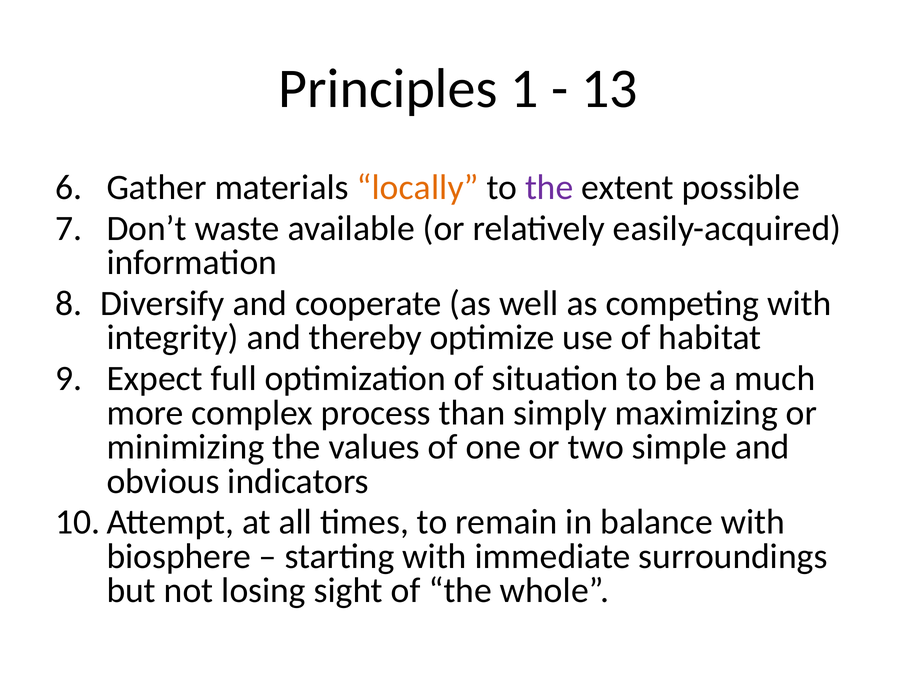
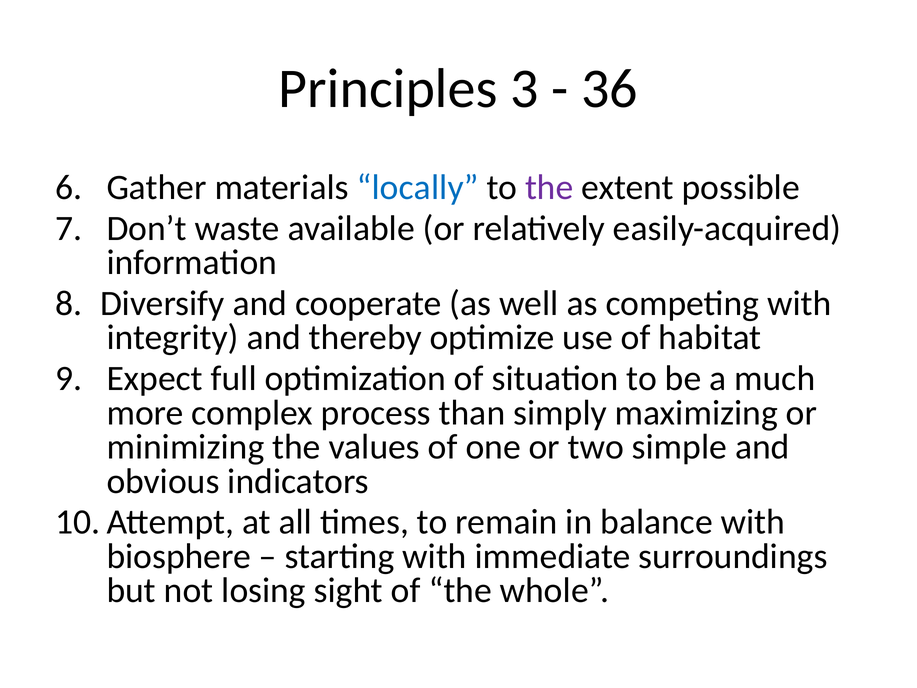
1: 1 -> 3 (524, 89)
13: 13 -> 36 (609, 89)
locally colour: orange -> blue (418, 188)
